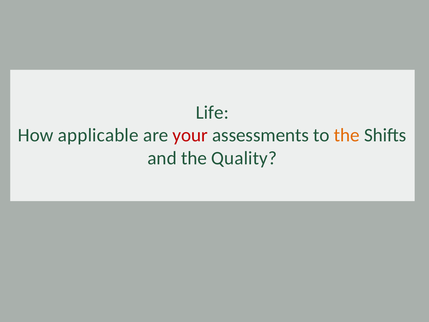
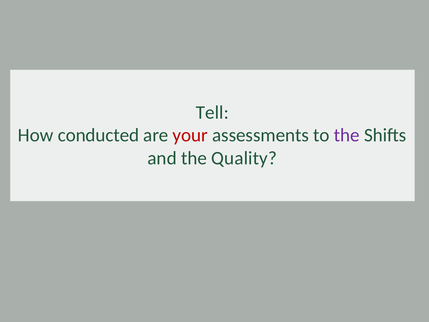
Life: Life -> Tell (212, 112)
applicable: applicable -> conducted (98, 135)
the colour: orange -> purple (347, 135)
